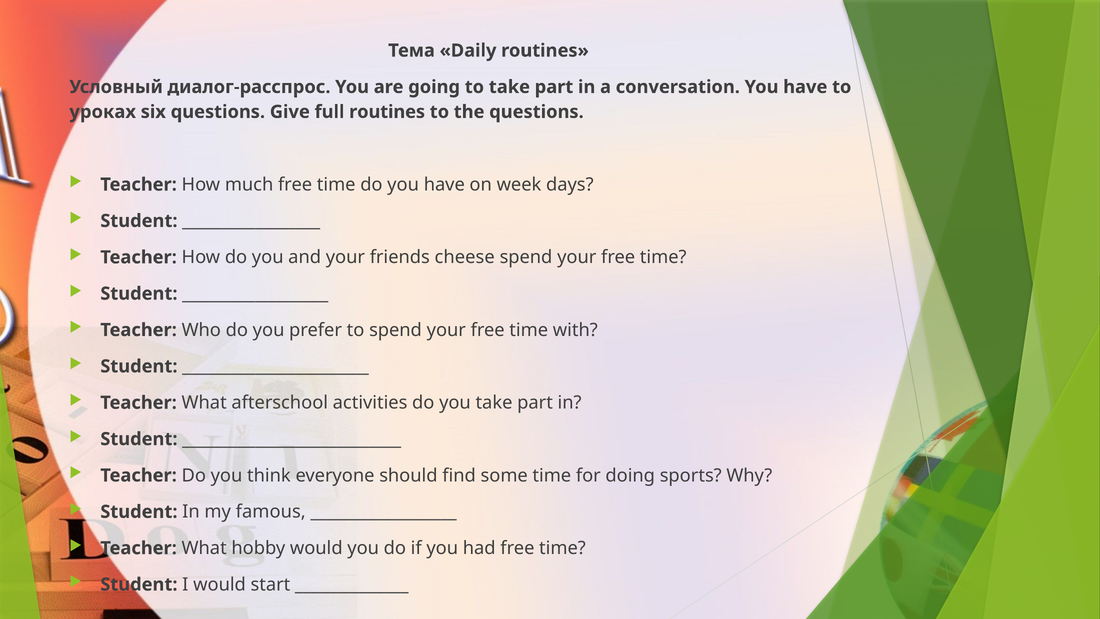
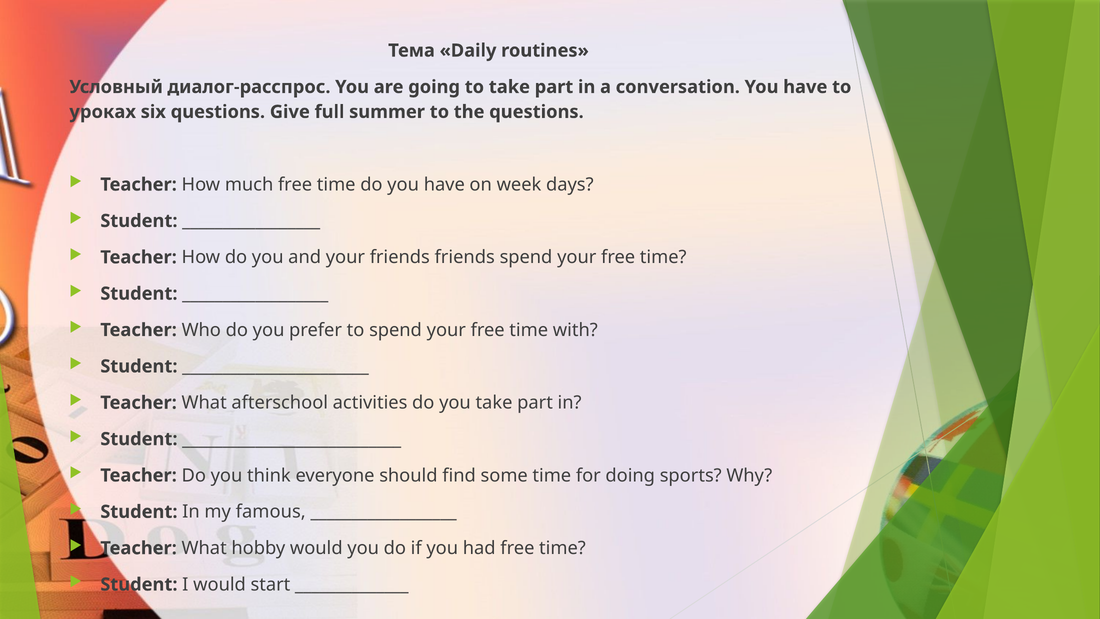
full routines: routines -> summer (387, 112)
friends cheese: cheese -> friends (465, 257)
